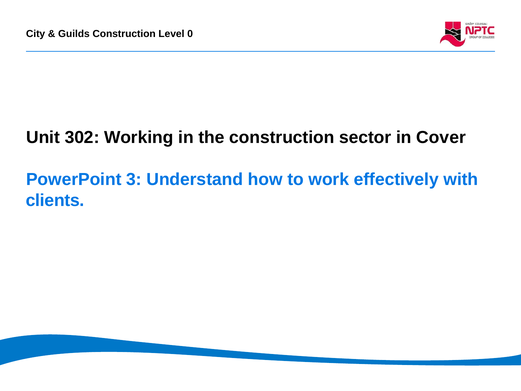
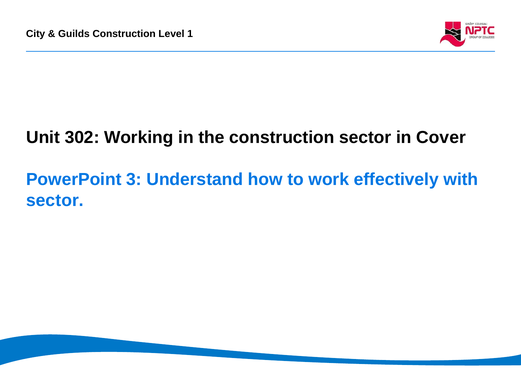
0: 0 -> 1 (190, 34)
clients: clients -> sector (55, 200)
